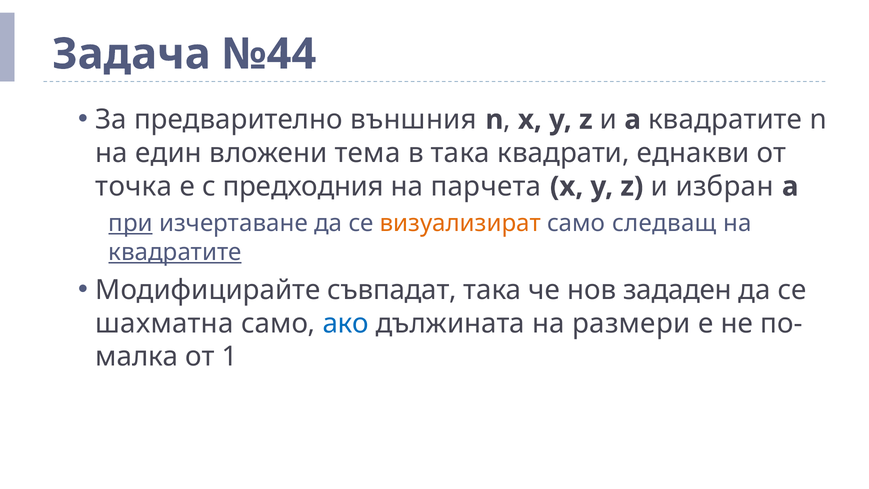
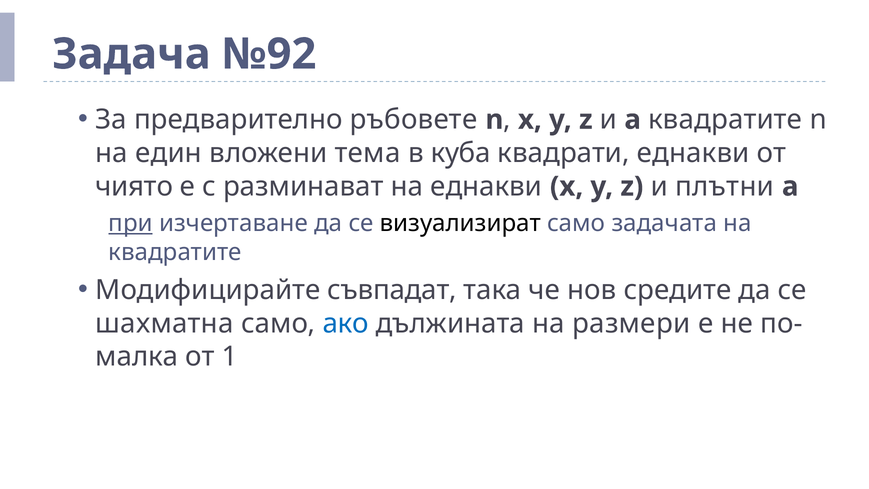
№44: №44 -> №92 (269, 54)
външния: външния -> ръбовете (414, 120)
в така: така -> куба (461, 153)
точка: точка -> чиято (134, 186)
предходния: предходния -> разминават (303, 186)
на парчета: парчета -> еднакви (486, 186)
избран: избран -> плътни (725, 186)
визуализират colour: orange -> black (460, 223)
следващ: следващ -> задачата (664, 223)
квадратите underline: present -> none (175, 252)
зададен: зададен -> средите (677, 290)
